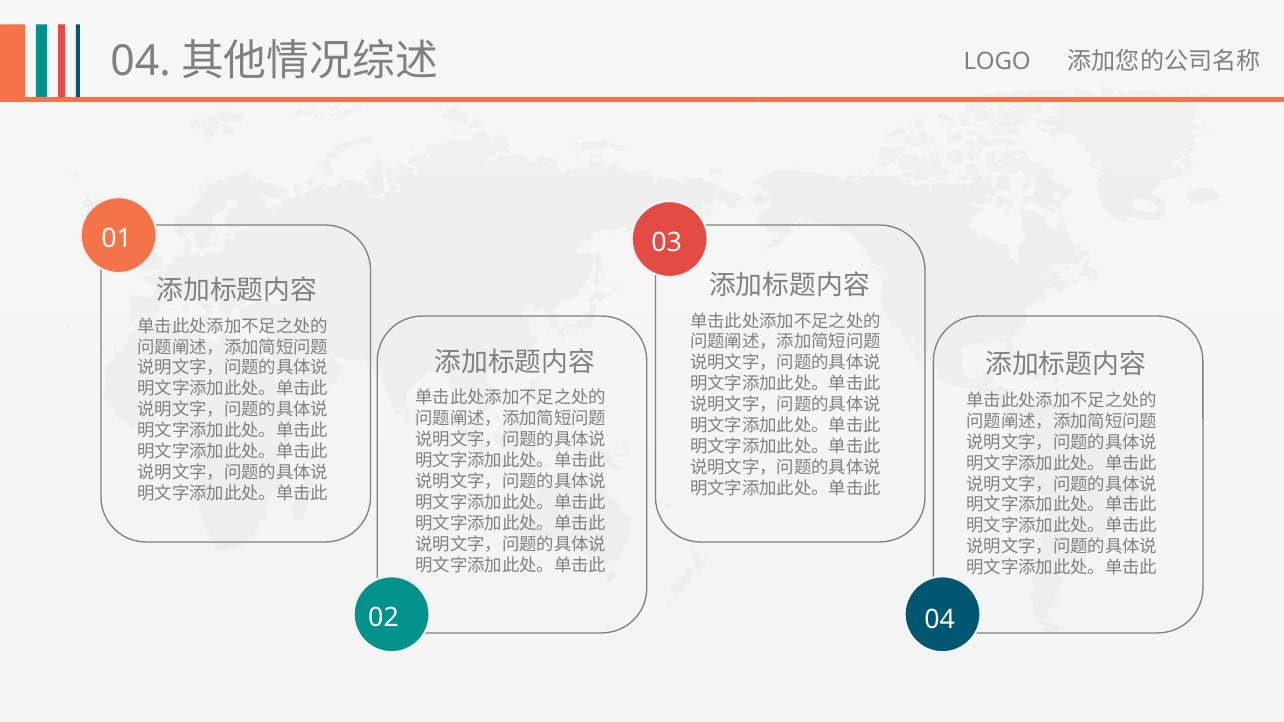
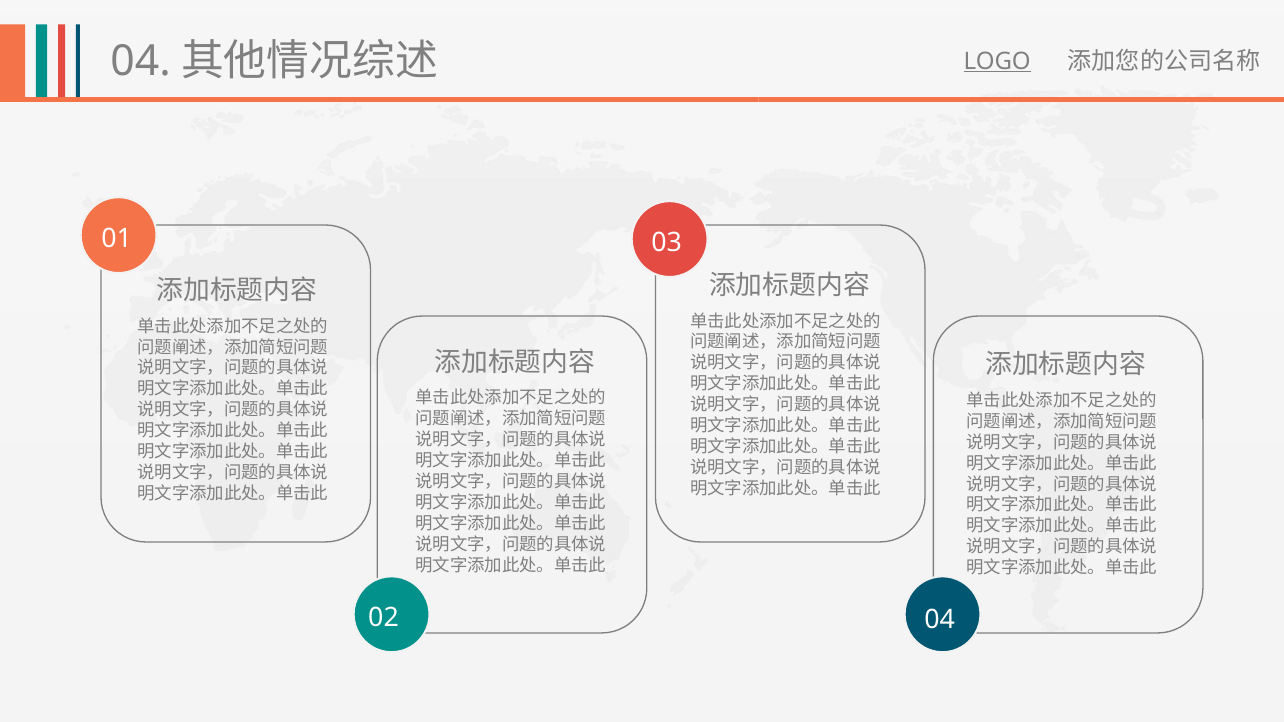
LOGO underline: none -> present (997, 61)
